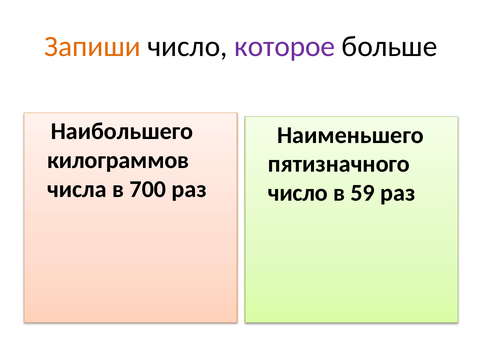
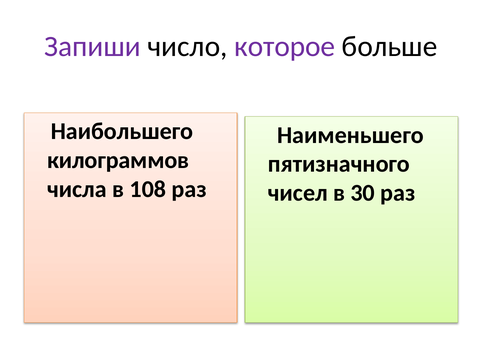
Запиши colour: orange -> purple (93, 47)
700: 700 -> 108 (148, 189)
число: число -> чисел (298, 193)
59: 59 -> 30 (363, 193)
